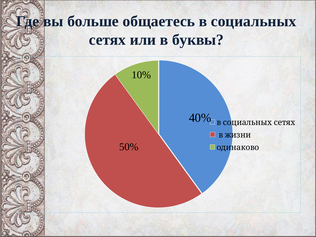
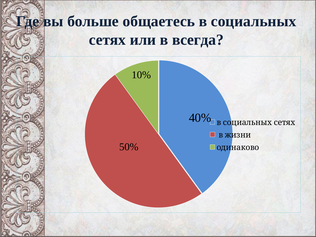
буквы: буквы -> всегда (198, 40)
